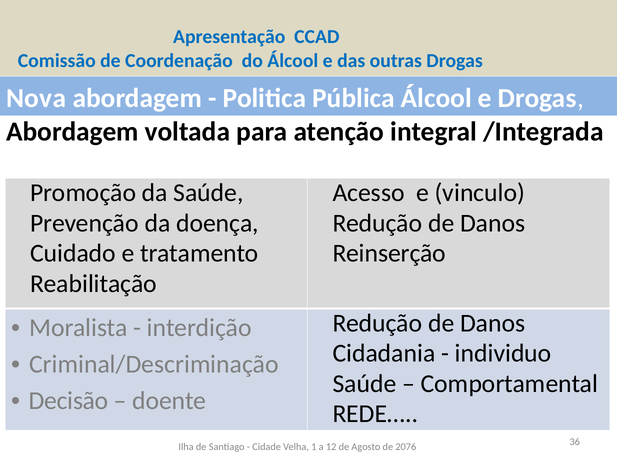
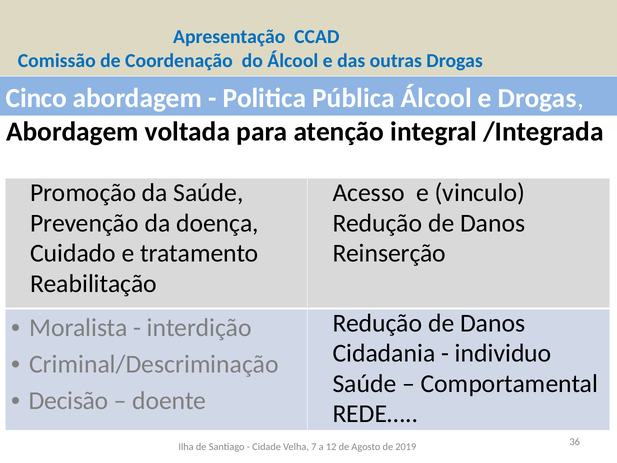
Nova: Nova -> Cinco (36, 98)
1: 1 -> 7 (314, 447)
2076: 2076 -> 2019 (406, 447)
